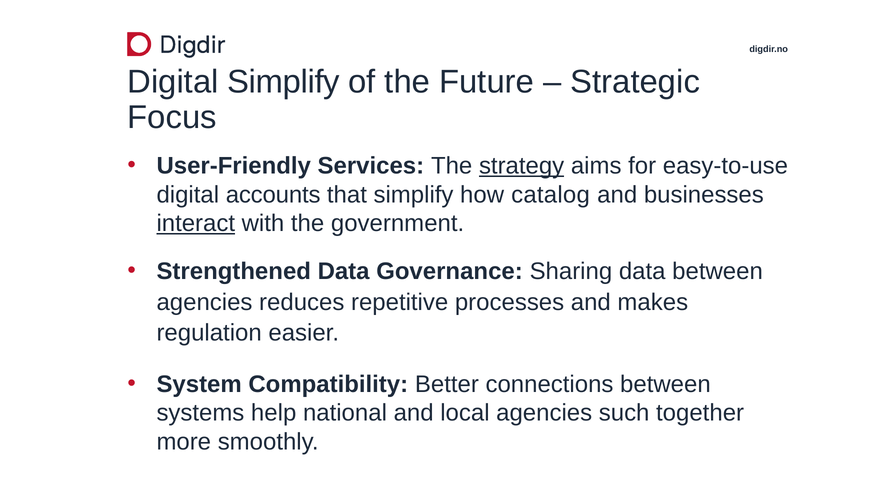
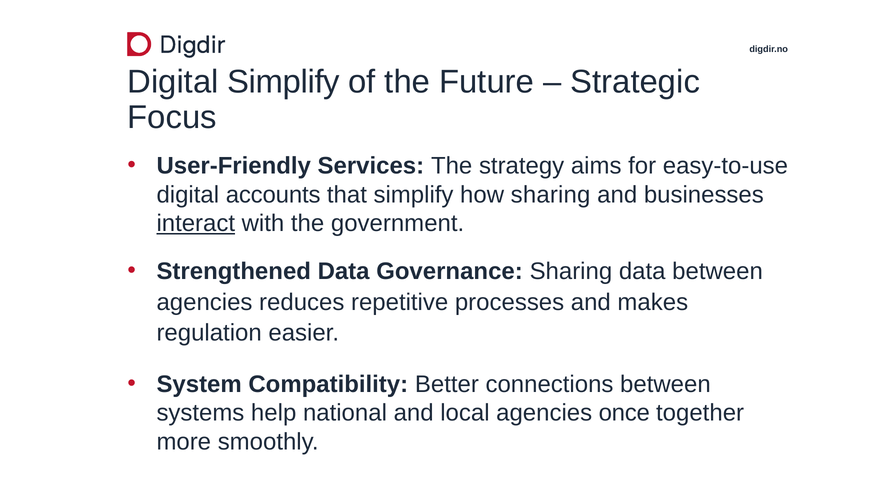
strategy underline: present -> none (522, 166)
how catalog: catalog -> sharing (551, 195)
such: such -> once (624, 413)
